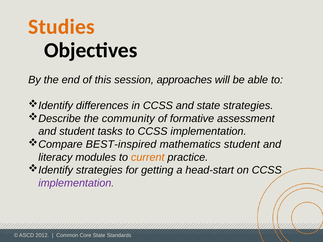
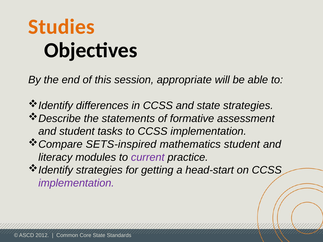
approaches: approaches -> appropriate (184, 80)
community: community -> statements (128, 119)
BEST-inspired: BEST-inspired -> SETS-inspired (121, 144)
current colour: orange -> purple (148, 157)
